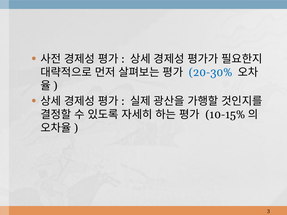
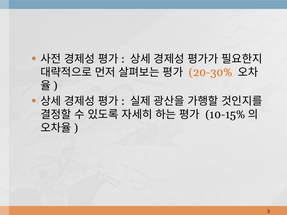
20-30% colour: blue -> orange (211, 72)
